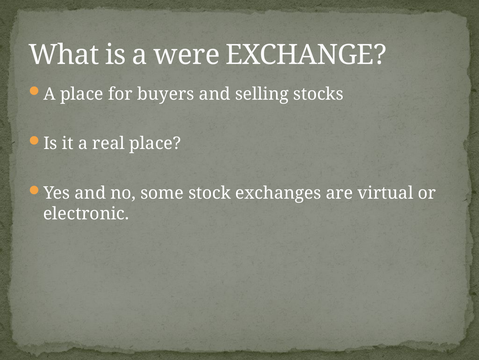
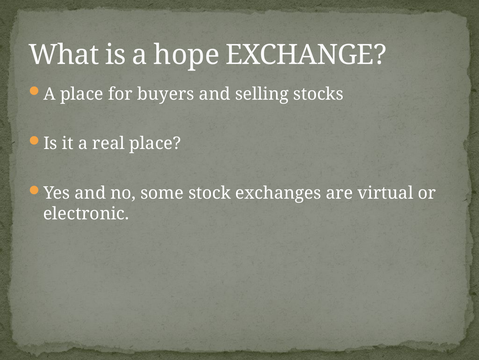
were: were -> hope (187, 55)
